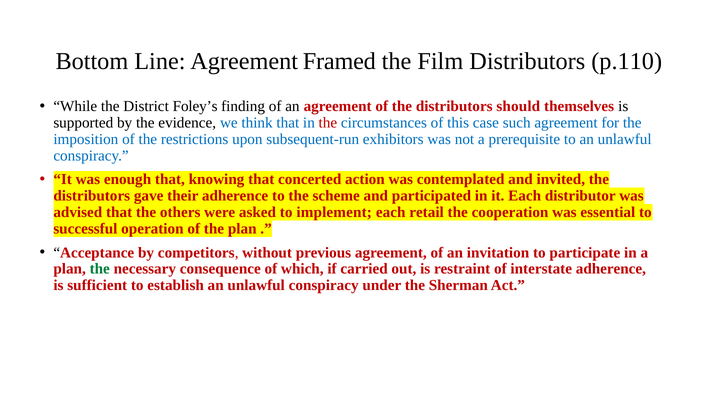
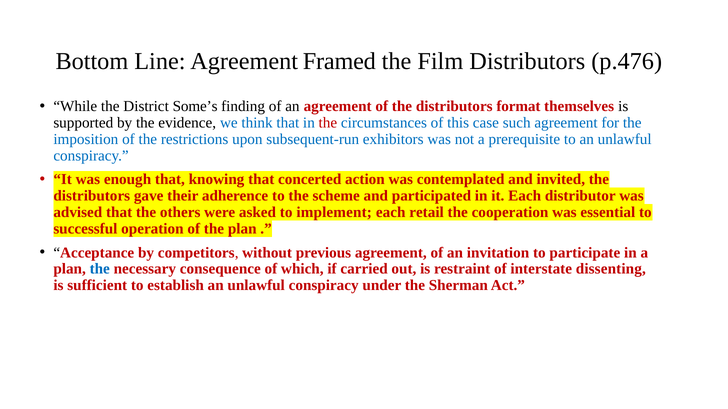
p.110: p.110 -> p.476 (627, 61)
Foley’s: Foley’s -> Some’s (195, 107)
should: should -> format (518, 107)
the colour: green -> blue (100, 269)
interstate adherence: adherence -> dissenting (611, 269)
